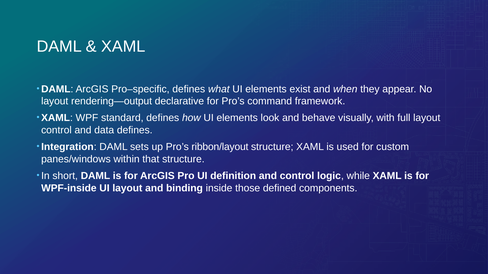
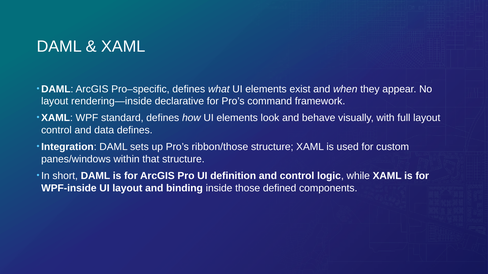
rendering—output: rendering—output -> rendering—inside (112, 101)
ribbon/layout: ribbon/layout -> ribbon/those (220, 147)
